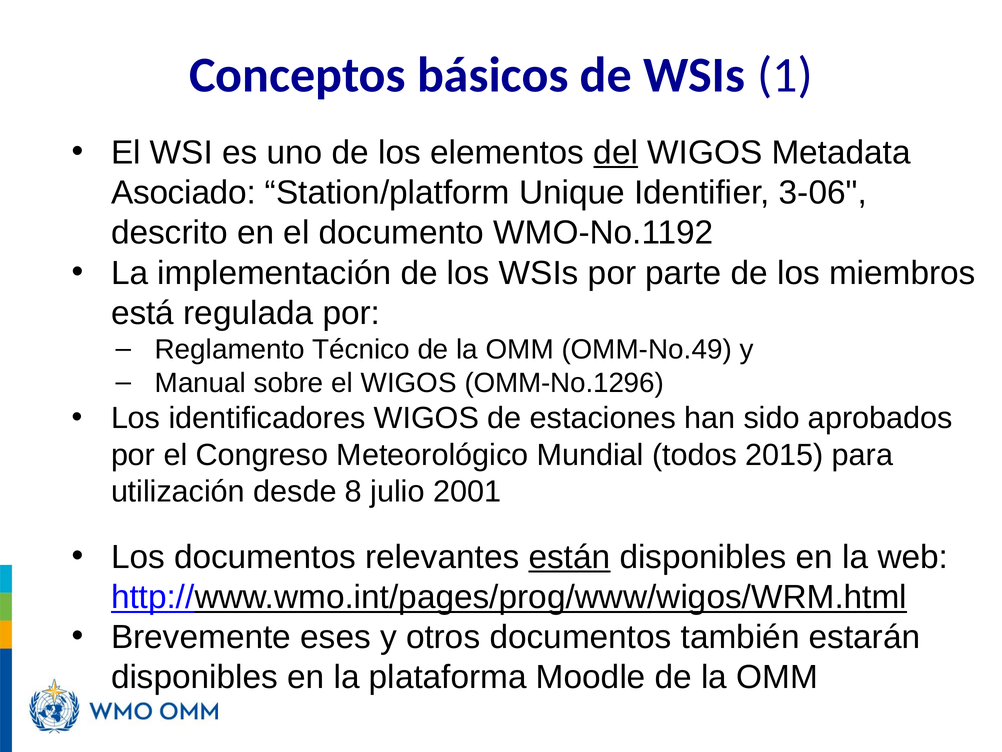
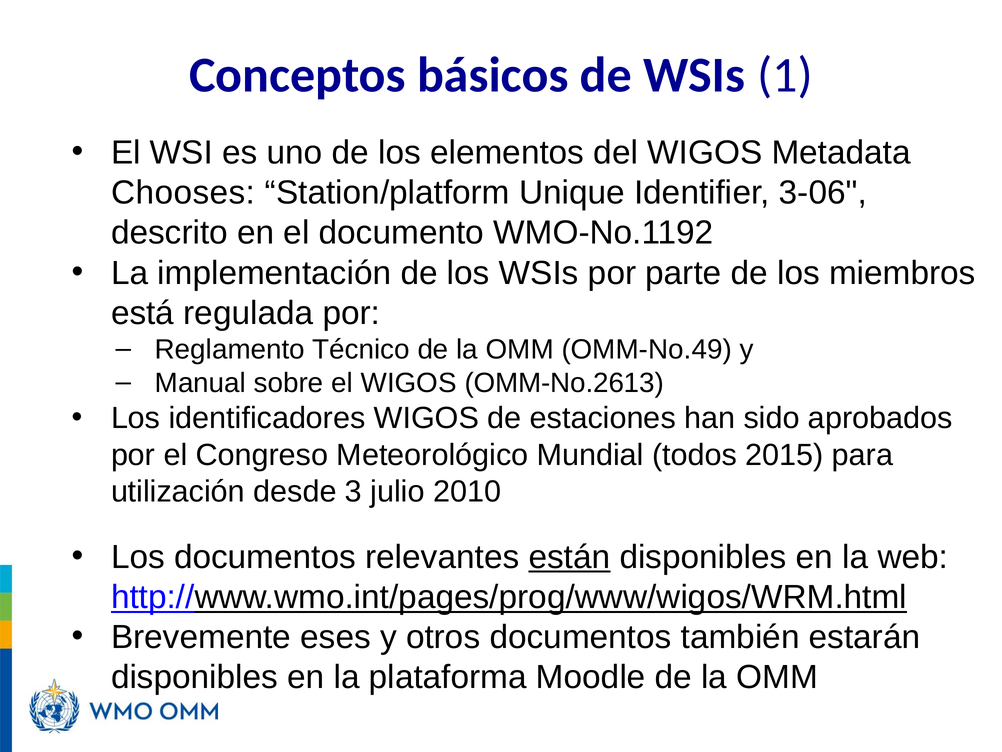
del underline: present -> none (616, 153)
Asociado: Asociado -> Chooses (183, 193)
OMM-No.1296: OMM-No.1296 -> OMM-No.2613 (564, 383)
8: 8 -> 3 (353, 491)
2001: 2001 -> 2010 (467, 491)
